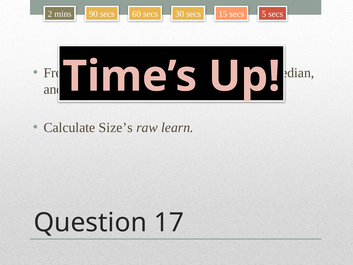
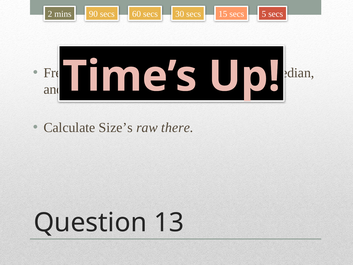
learn: learn -> there (177, 128)
17: 17 -> 13 (169, 222)
